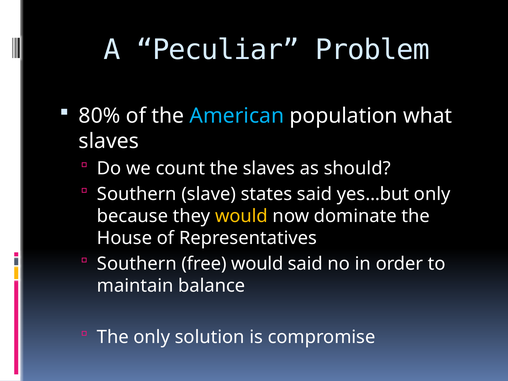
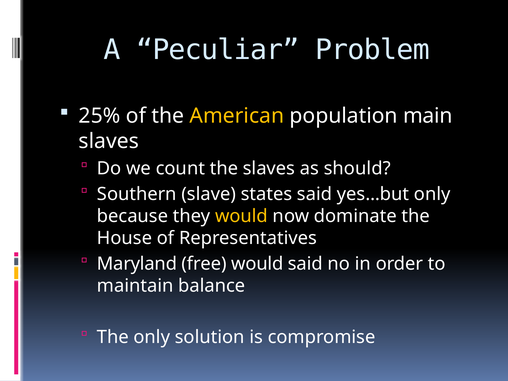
80%: 80% -> 25% (100, 116)
American colour: light blue -> yellow (237, 116)
what: what -> main (428, 116)
Southern: Southern -> Maryland (137, 264)
